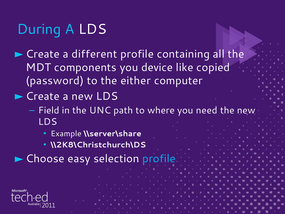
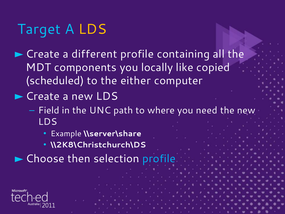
During: During -> Target (39, 29)
LDS colour: white -> yellow (93, 29)
device: device -> locally (157, 67)
password: password -> scheduled (55, 81)
easy: easy -> then (79, 159)
